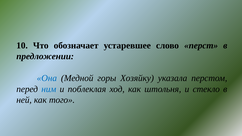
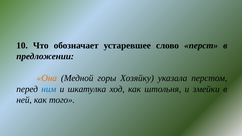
Она colour: blue -> orange (47, 78)
поблеклая: поблеклая -> шкатулка (87, 89)
стекло: стекло -> змейки (206, 89)
